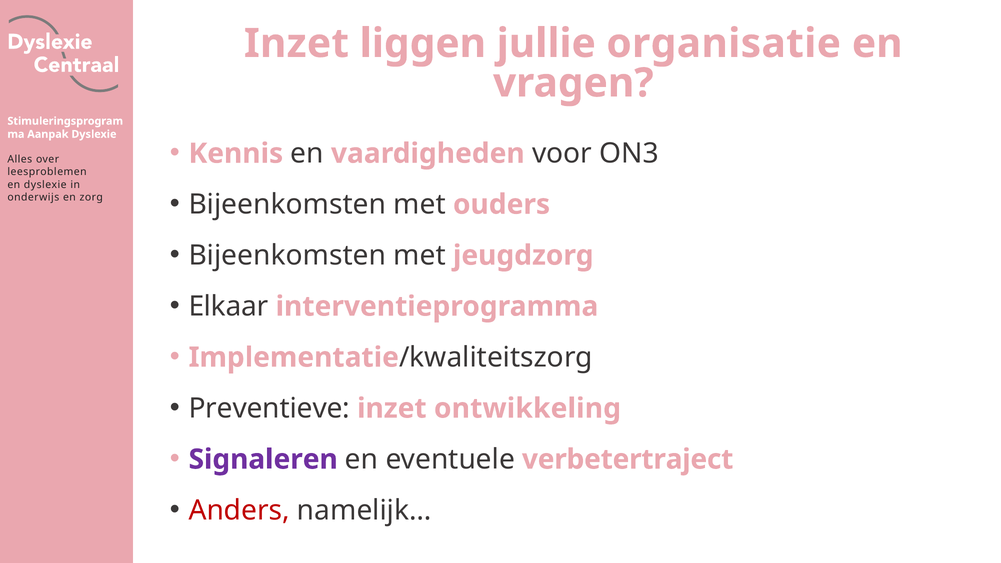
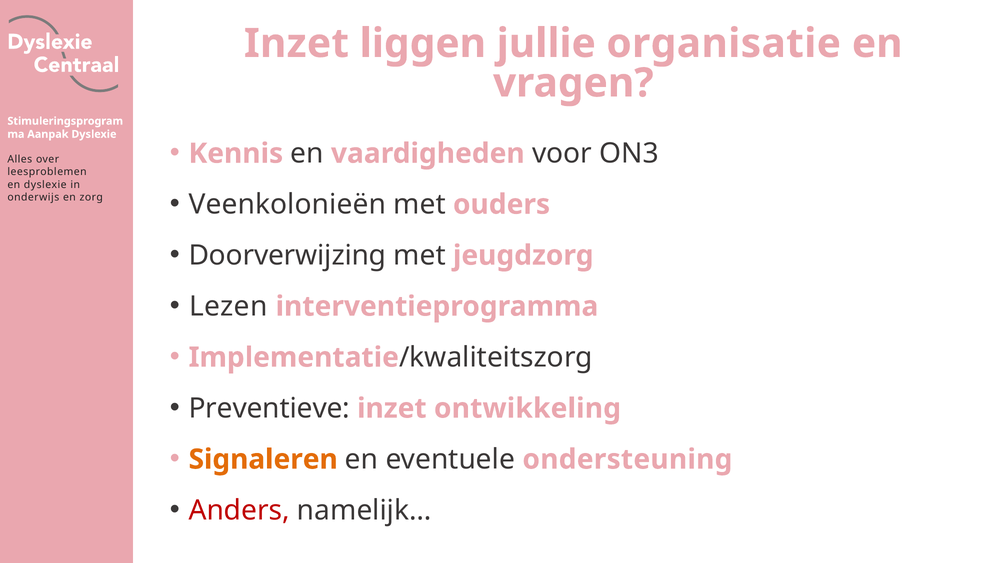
Bijeenkomsten: Bijeenkomsten -> Veenkolonieën (287, 204)
Bijeenkomsten: Bijeenkomsten -> Doorverwijzing (287, 255)
Elkaar: Elkaar -> Lezen (228, 306)
Signaleren colour: purple -> orange (263, 459)
verbetertraject: verbetertraject -> ondersteuning (627, 459)
